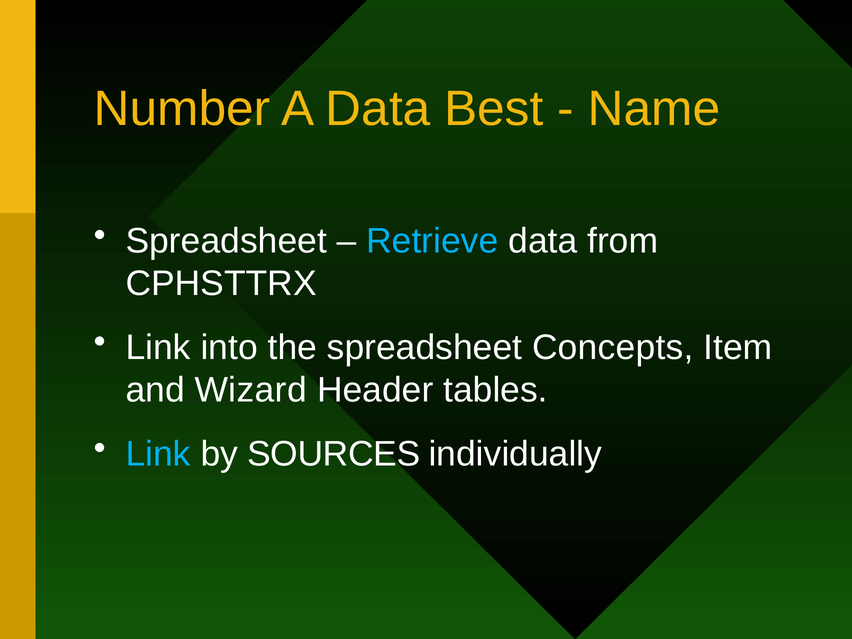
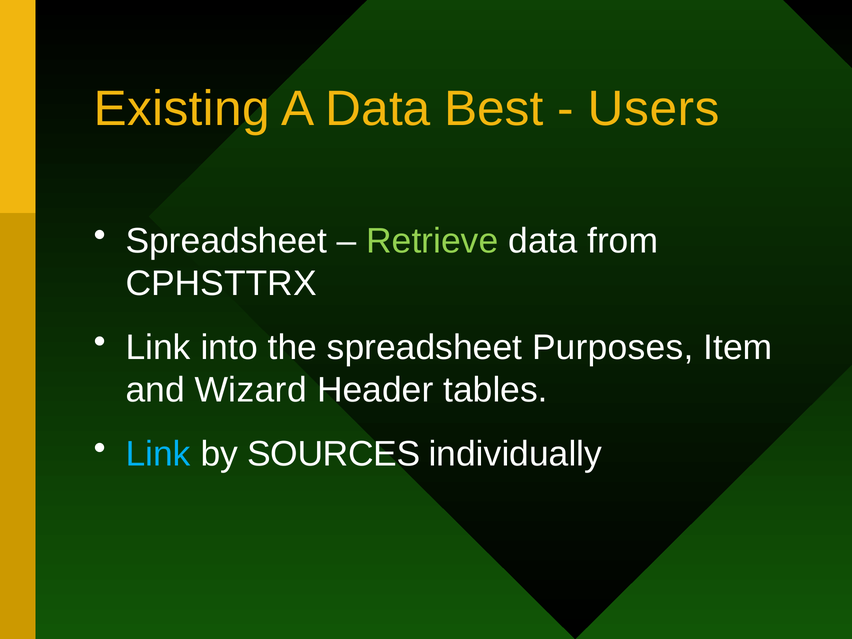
Number: Number -> Existing (182, 109)
Name: Name -> Users (654, 109)
Retrieve colour: light blue -> light green (432, 241)
Concepts: Concepts -> Purposes (613, 348)
